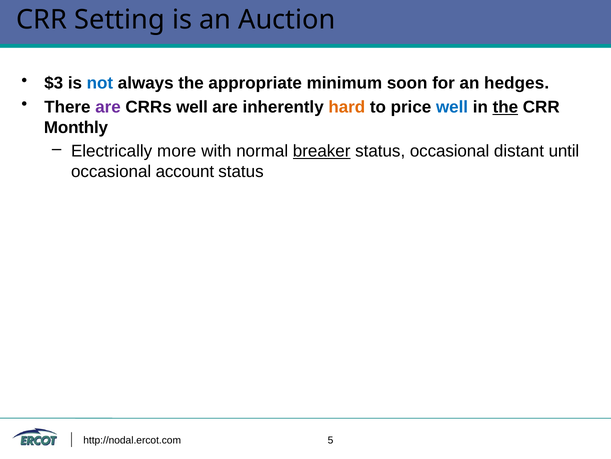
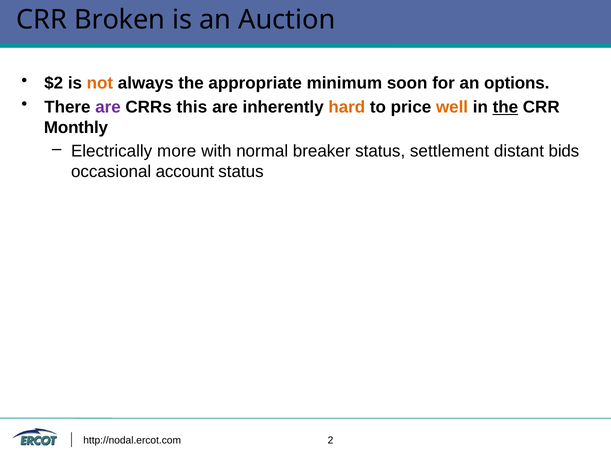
Setting: Setting -> Broken (120, 20)
$3: $3 -> $2 (54, 83)
not colour: blue -> orange (100, 83)
hedges: hedges -> options (517, 83)
CRRs well: well -> this (192, 107)
well colour: blue -> orange (452, 107)
breaker underline: present -> none (322, 151)
status occasional: occasional -> settlement (449, 151)
until: until -> bids (564, 151)
5: 5 -> 2 (331, 440)
